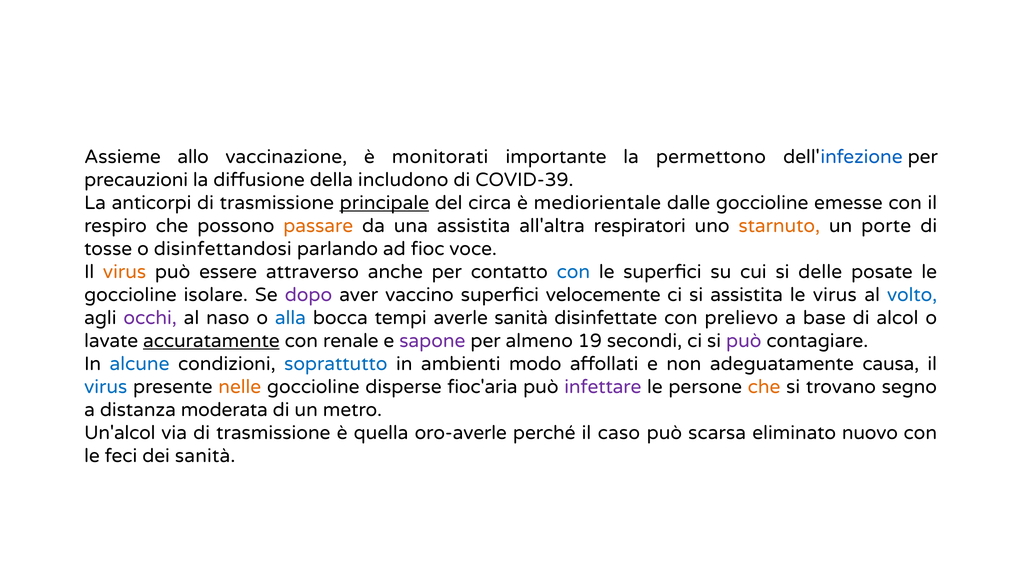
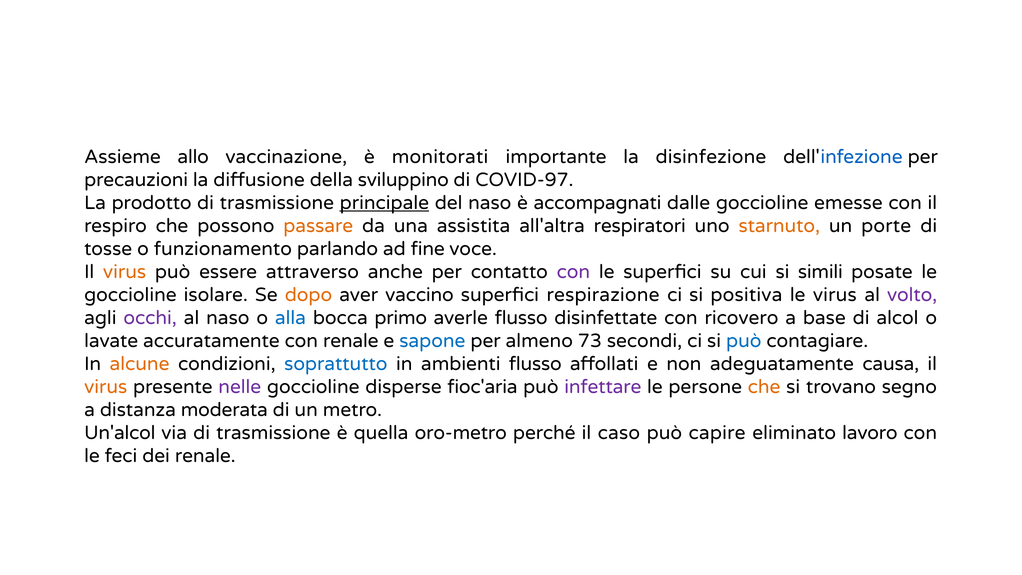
permettono: permettono -> disinfezione (711, 157)
includono: includono -> sviluppino (403, 180)
COVID-39: COVID-39 -> COVID-97 (524, 180)
anticorpi: anticorpi -> prodotto (152, 203)
del circa: circa -> naso (490, 203)
mediorientale: mediorientale -> accompagnati (598, 203)
disinfettandosi: disinfettandosi -> funzionamento (223, 249)
fioc: fioc -> fine (428, 249)
con colour: blue -> purple (573, 272)
delle: delle -> simili (820, 272)
dopo colour: purple -> orange (308, 295)
velocemente: velocemente -> respirazione (603, 295)
si assistita: assistita -> positiva (746, 295)
volto colour: blue -> purple (912, 295)
tempi: tempi -> primo (401, 318)
averle sanità: sanità -> flusso (521, 318)
prelievo: prelievo -> ricovero (741, 318)
accuratamente underline: present -> none (211, 341)
sapone colour: purple -> blue (432, 341)
19: 19 -> 73 (590, 341)
può colour: purple -> blue (744, 341)
alcune colour: blue -> orange (140, 364)
ambienti modo: modo -> flusso (535, 364)
virus colour: blue -> orange (106, 387)
nelle colour: orange -> purple (240, 387)
oro-averle: oro-averle -> oro-metro (461, 433)
scarsa: scarsa -> capire (717, 433)
nuovo: nuovo -> lavoro (870, 433)
dei sanità: sanità -> renale (205, 456)
